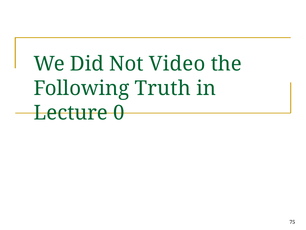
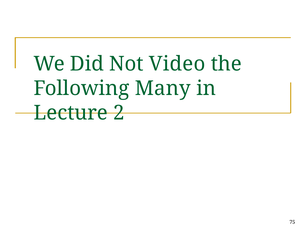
Truth: Truth -> Many (163, 88)
0: 0 -> 2 (119, 113)
